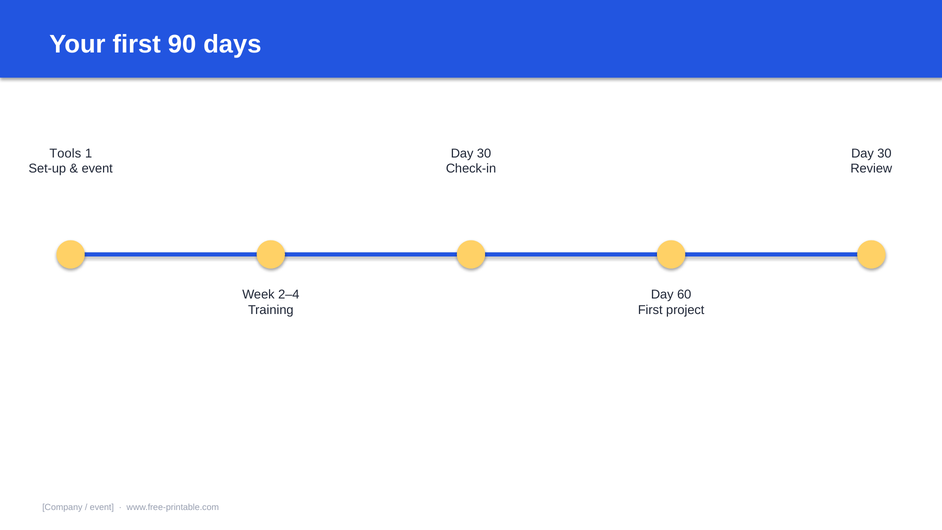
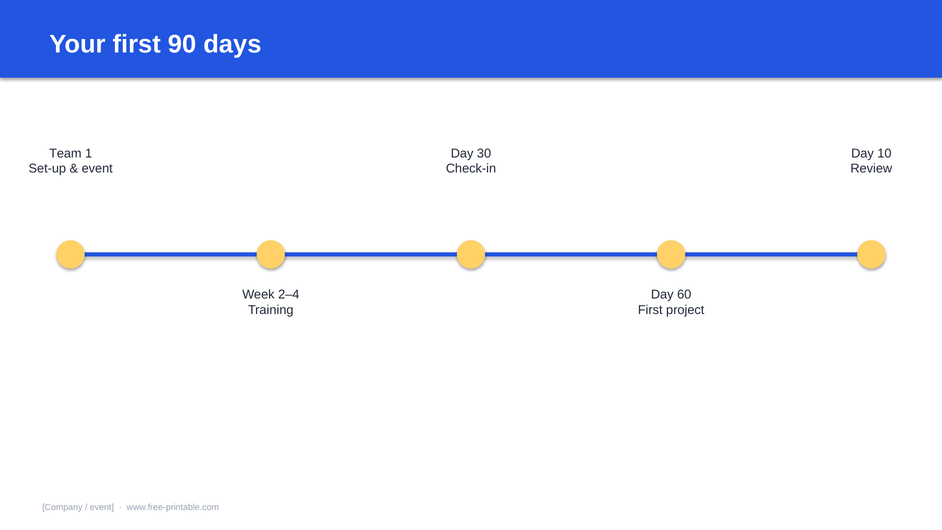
Tools: Tools -> Team (65, 153)
30: 30 -> 10 (884, 153)
